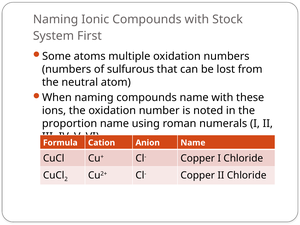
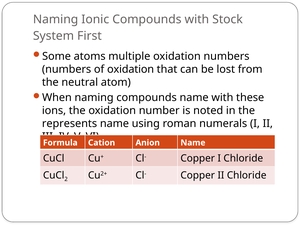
of sulfurous: sulfurous -> oxidation (131, 69)
proportion: proportion -> represents (70, 124)
